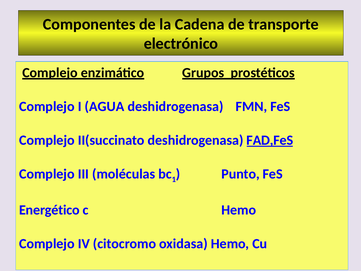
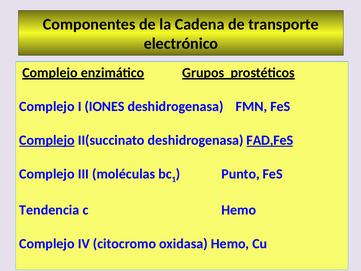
AGUA: AGUA -> IONES (105, 106)
Complejo underline: none -> present (47, 140)
Energético: Energético -> Tendencia (49, 210)
